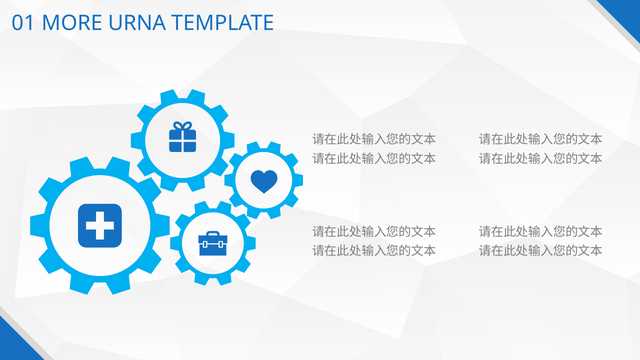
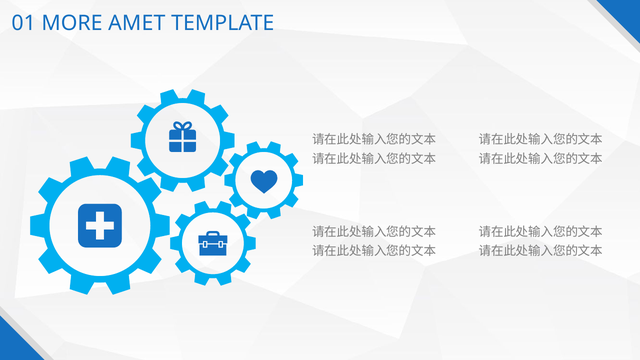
URNA: URNA -> AMET (137, 23)
